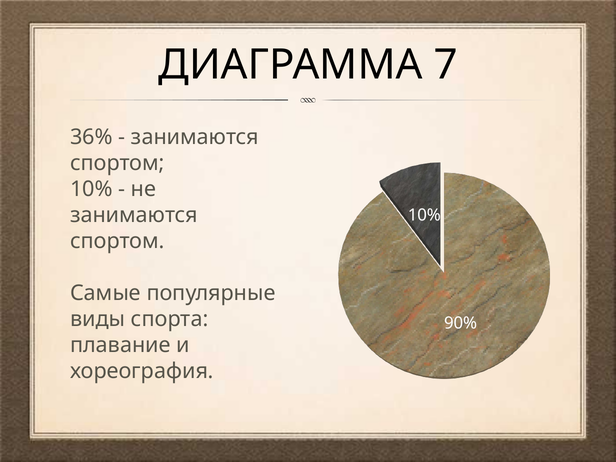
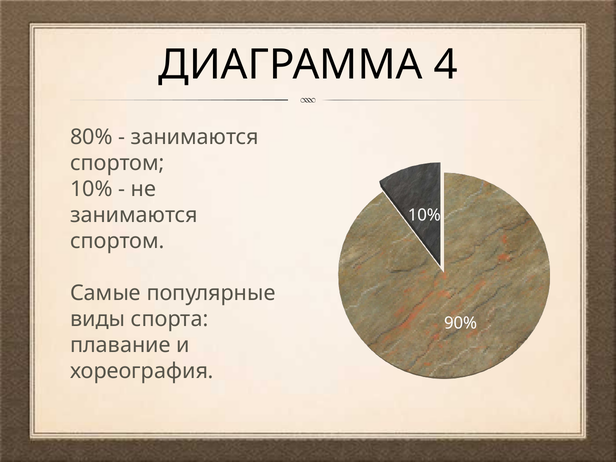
7: 7 -> 4 (446, 65)
36%: 36% -> 80% (91, 137)
